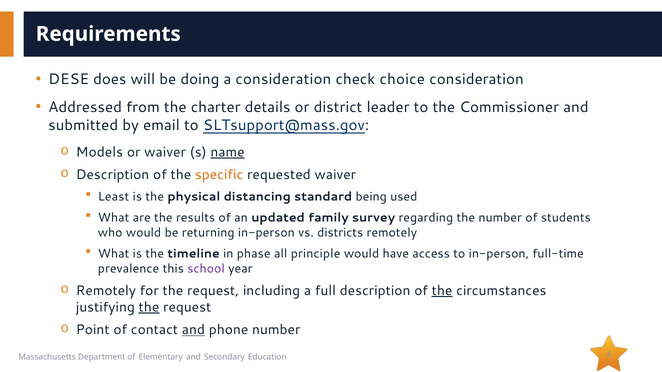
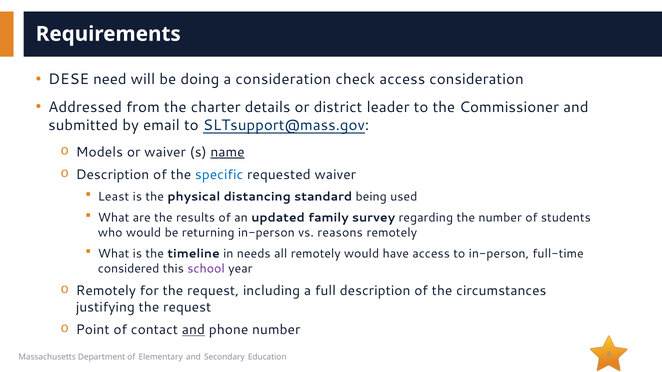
does: does -> need (110, 79)
check choice: choice -> access (402, 79)
specific colour: orange -> blue (219, 175)
districts: districts -> reasons (340, 233)
phase: phase -> needs (254, 254)
all principle: principle -> remotely (316, 254)
prevalence: prevalence -> considered (129, 269)
the underline: present -> none (442, 291)
the underline: present -> none (149, 307)
